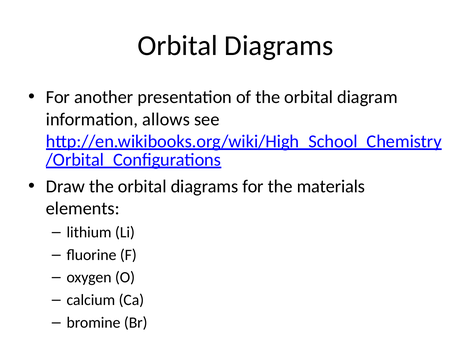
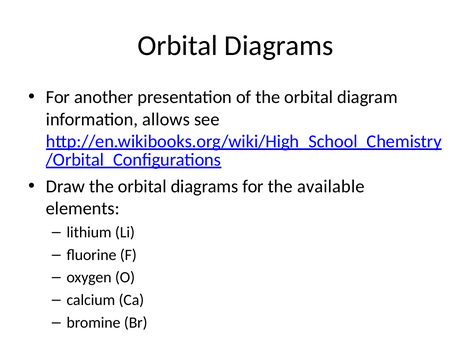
materials: materials -> available (331, 186)
